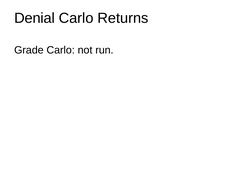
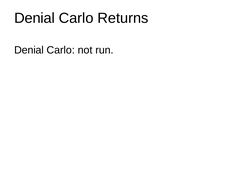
Grade: Grade -> Denial (29, 50)
